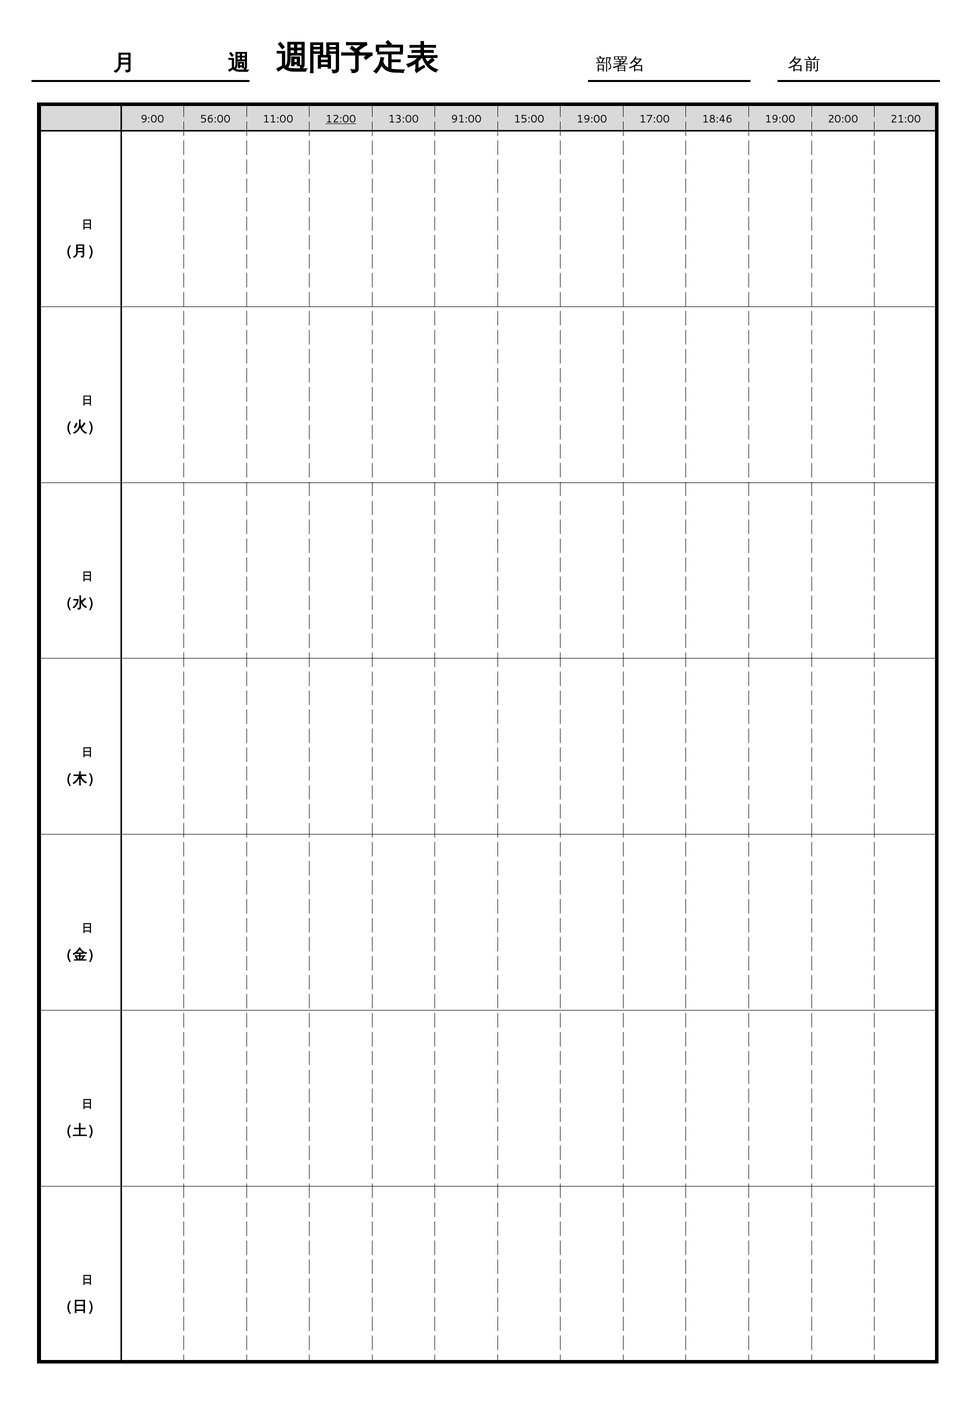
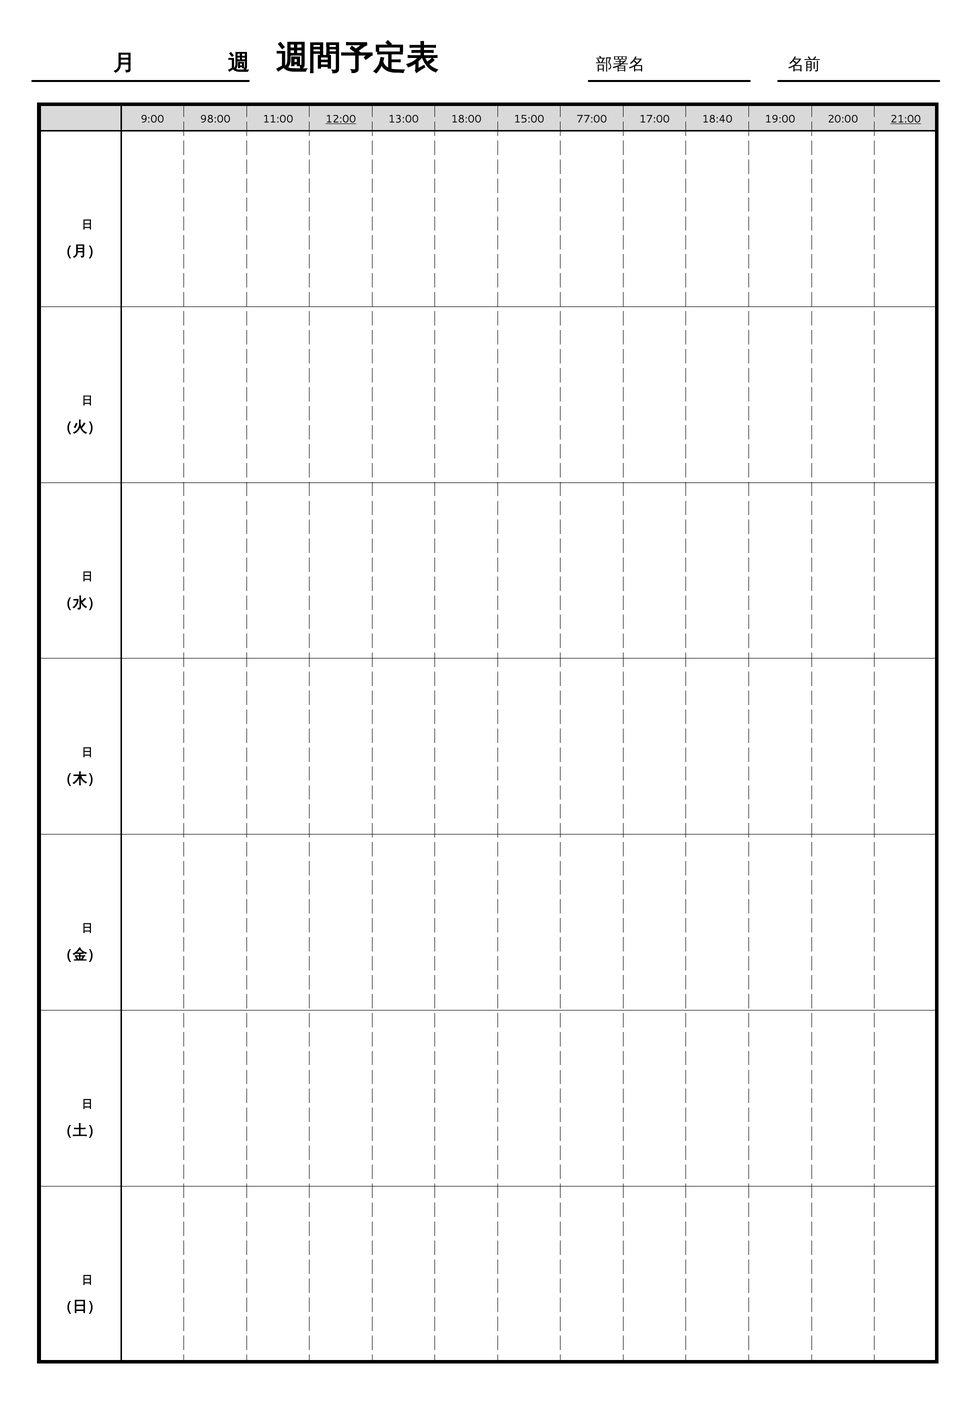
56:00: 56:00 -> 98:00 (215, 119)
91:00: 91:00 -> 18:00 (466, 119)
15:00 19:00: 19:00 -> 77:00 (592, 119)
18:46: 18:46 -> 18:40 (717, 119)
21:00 underline: none -> present (906, 119)
